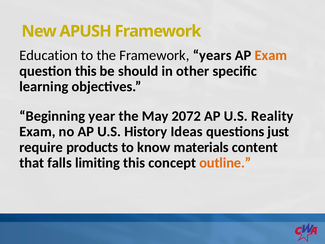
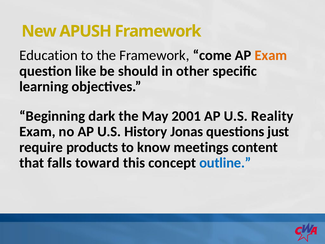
years: years -> come (212, 55)
question this: this -> like (86, 71)
year: year -> dark (102, 116)
2072: 2072 -> 2001 (186, 116)
Ideas: Ideas -> Jonas (187, 132)
materials: materials -> meetings (201, 147)
limiting: limiting -> toward (97, 163)
outline colour: orange -> blue (225, 163)
